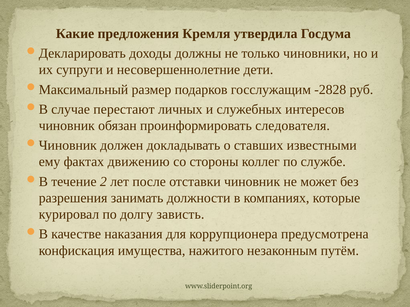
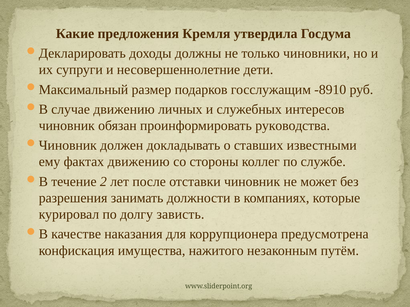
-2828: -2828 -> -8910 (330, 90)
случае перестают: перестают -> движению (124, 109)
следователя: следователя -> руководства (293, 126)
